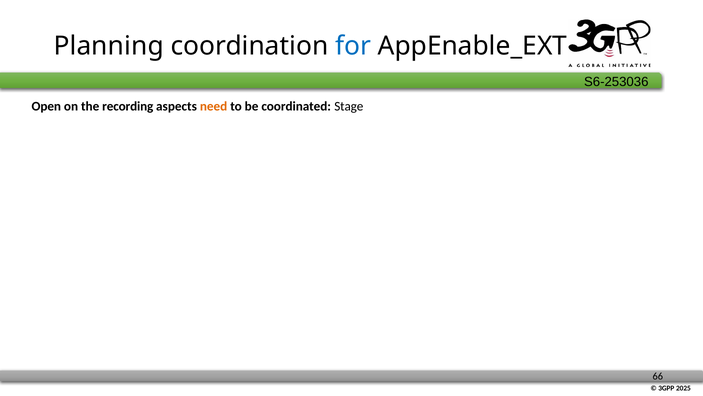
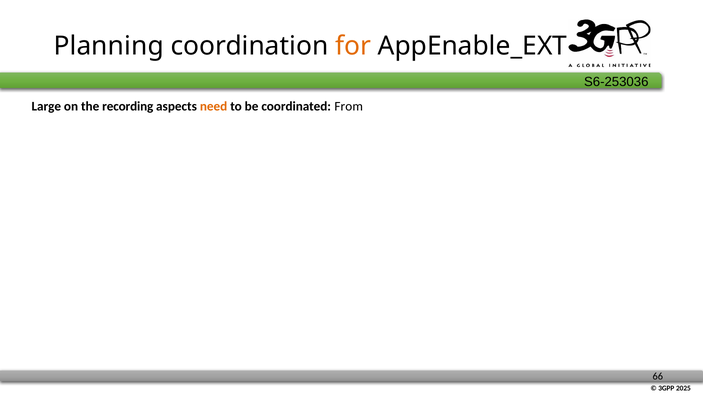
for colour: blue -> orange (353, 46)
Open: Open -> Large (46, 106)
Stage: Stage -> From (349, 106)
